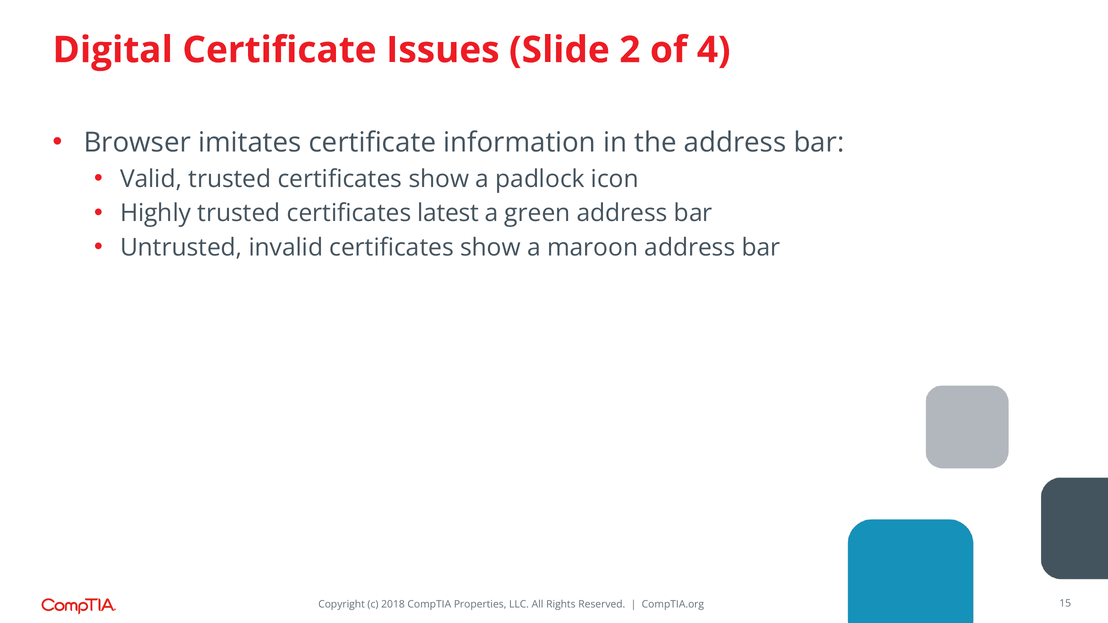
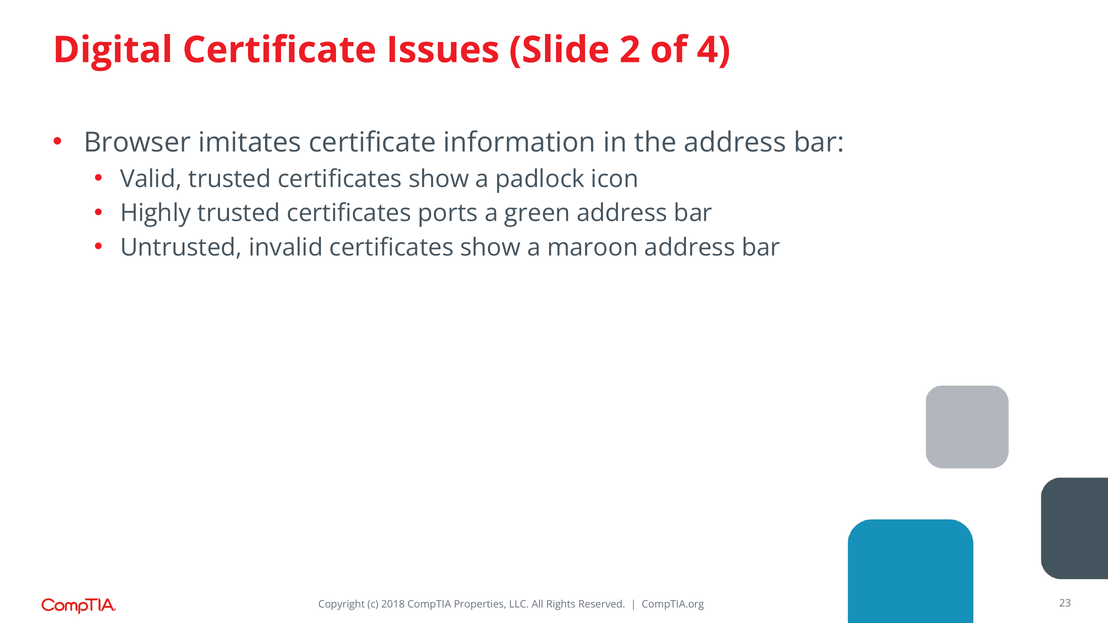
latest: latest -> ports (448, 213)
15: 15 -> 23 (1065, 604)
